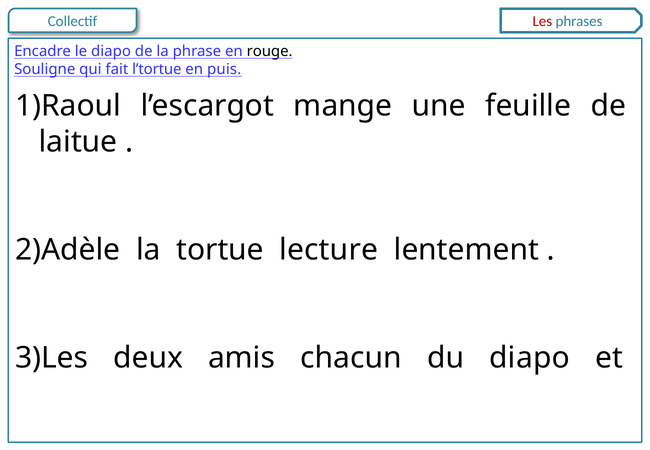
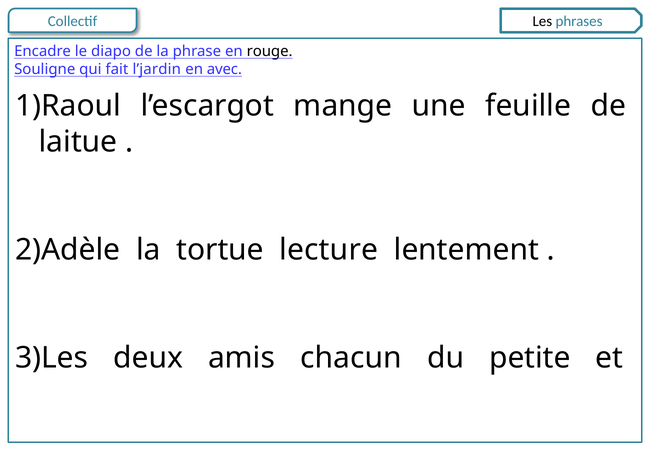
Les colour: red -> black (542, 22)
l’tortue: l’tortue -> l’jardin (157, 69)
puis: puis -> avec (224, 69)
du diapo: diapo -> petite (530, 358)
